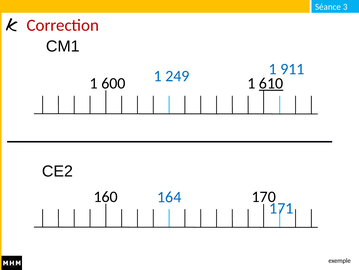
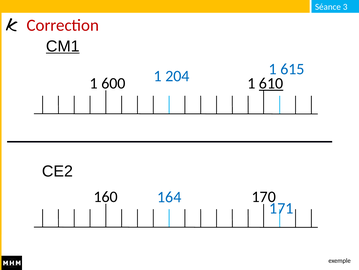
CM1 underline: none -> present (63, 46)
249: 249 -> 204 (177, 76)
911: 911 -> 615 (292, 69)
